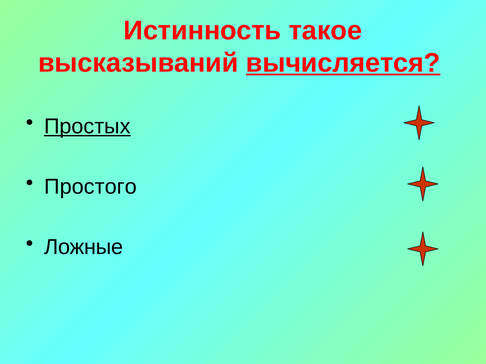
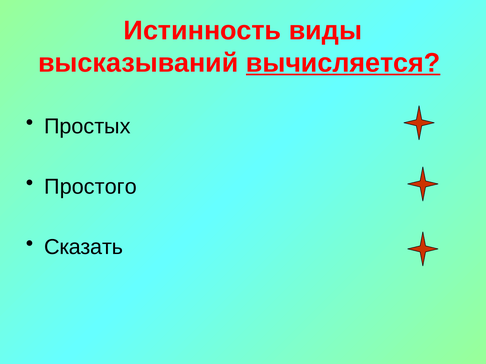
такое: такое -> виды (325, 31)
Простых underline: present -> none (87, 126)
Ложные: Ложные -> Сказать (84, 247)
